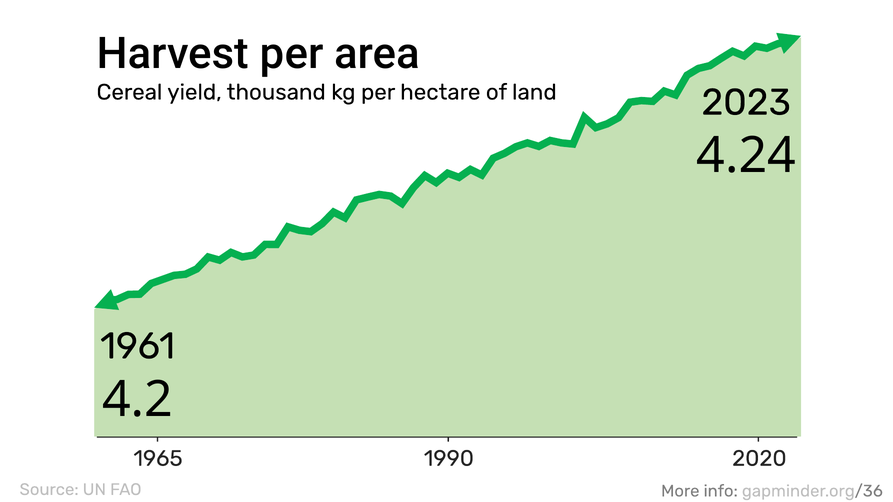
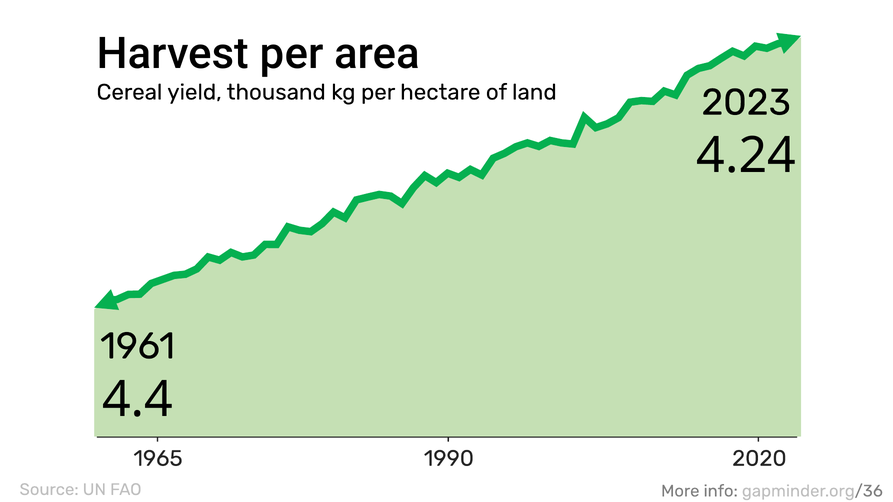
4.2: 4.2 -> 4.4 (138, 400)
